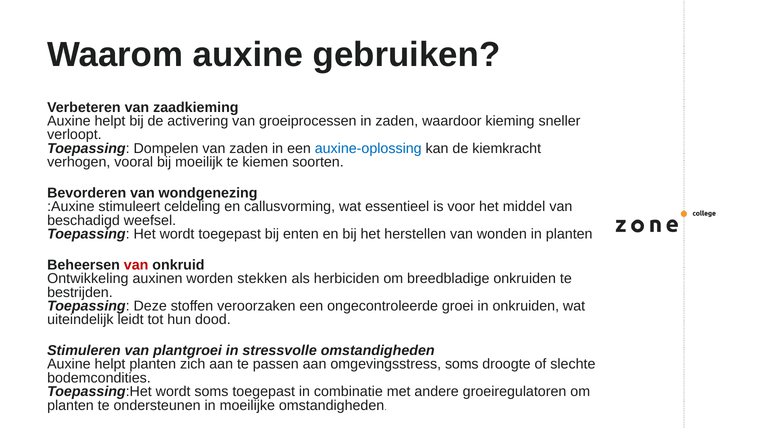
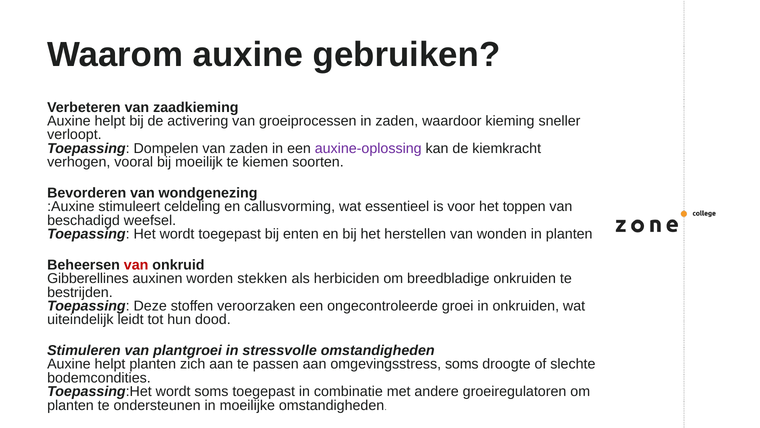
auxine-oplossing colour: blue -> purple (368, 148)
middel: middel -> toppen (524, 206)
Ontwikkeling: Ontwikkeling -> Gibberellines (88, 278)
